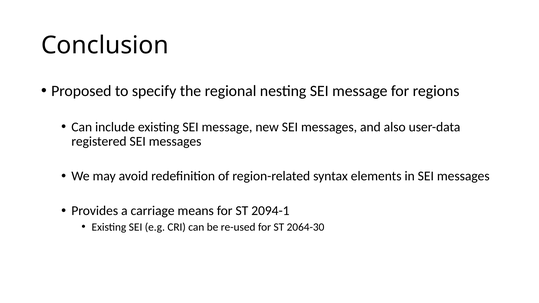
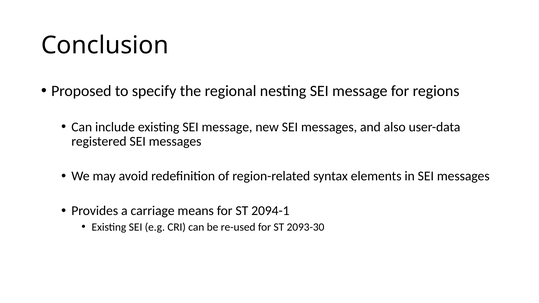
2064-30: 2064-30 -> 2093-30 (306, 227)
